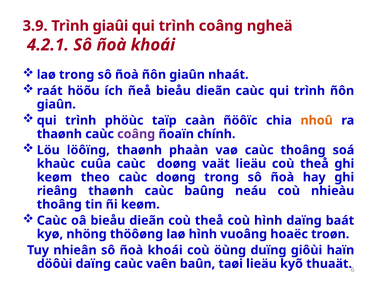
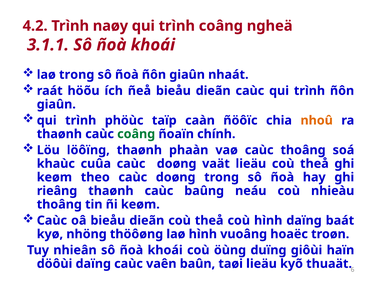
3.9: 3.9 -> 4.2 (35, 26)
giaûi: giaûi -> naøy (110, 26)
4.2.1: 4.2.1 -> 3.1.1 (48, 45)
coâng colour: purple -> green (136, 134)
